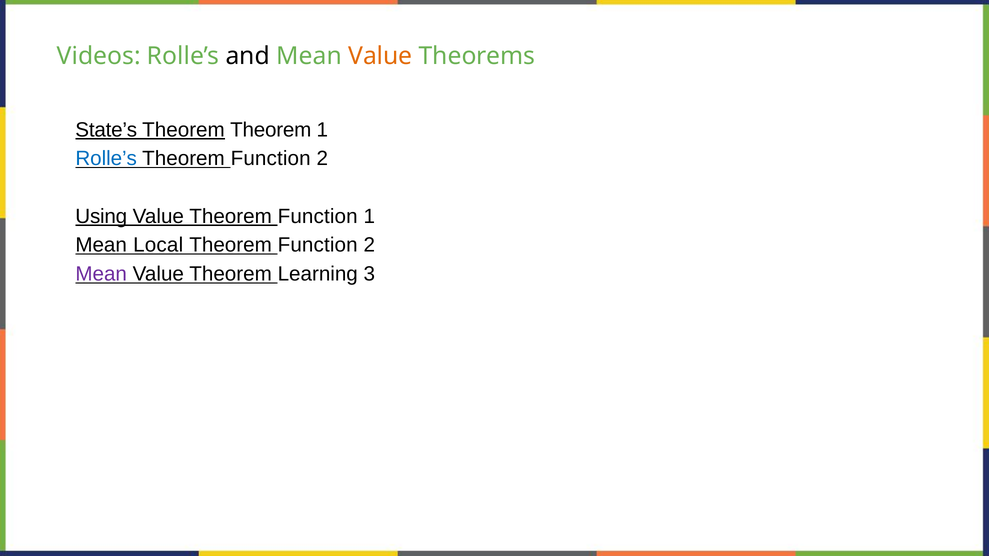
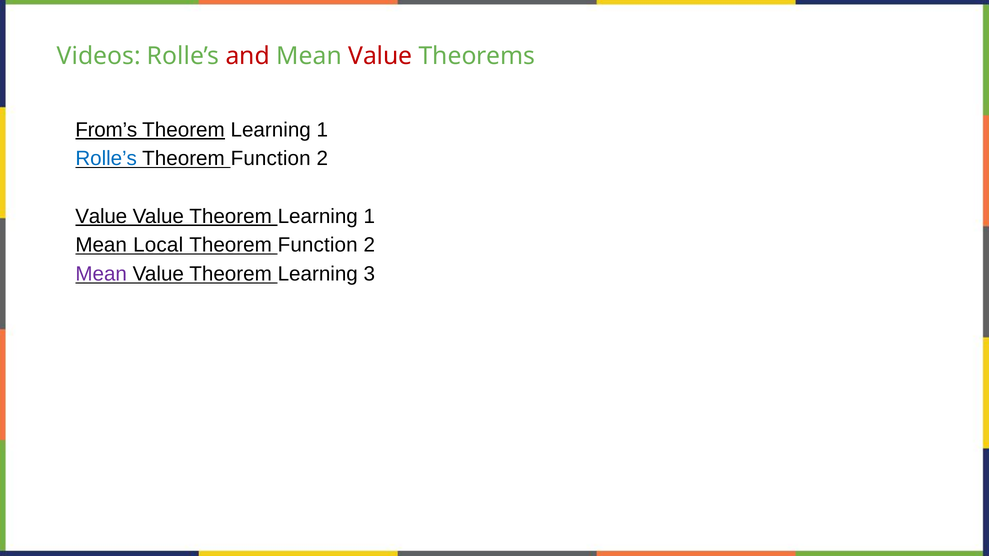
and colour: black -> red (248, 56)
Value colour: orange -> red (380, 56)
State’s: State’s -> From’s (106, 130)
Theorem: Theorem -> Learning (271, 130)
Using: Using -> Value (101, 216)
Function: Function -> Learning (318, 216)
